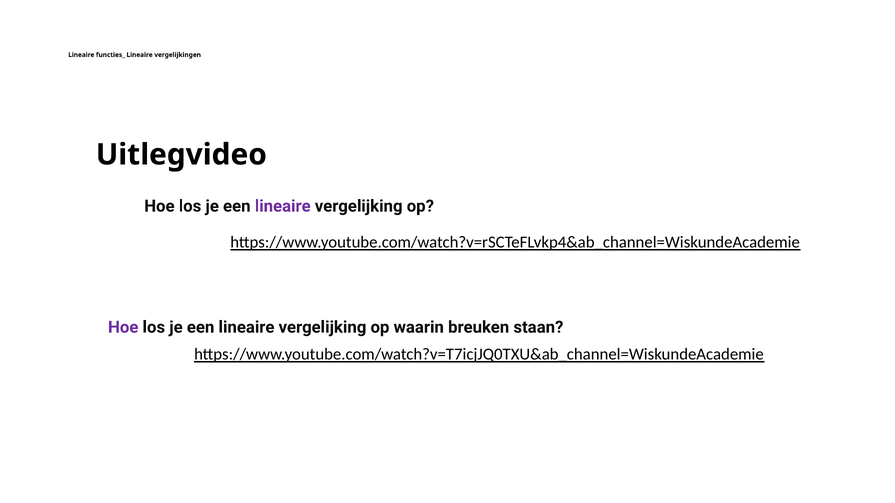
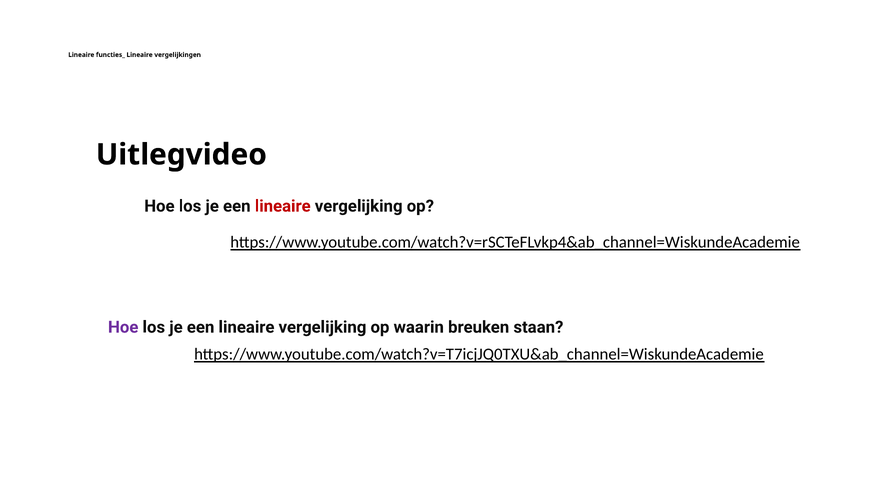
lineaire colour: purple -> red (283, 206)
